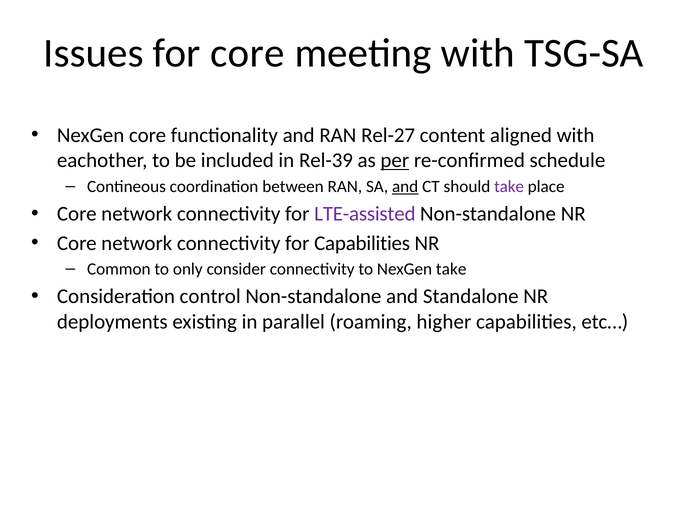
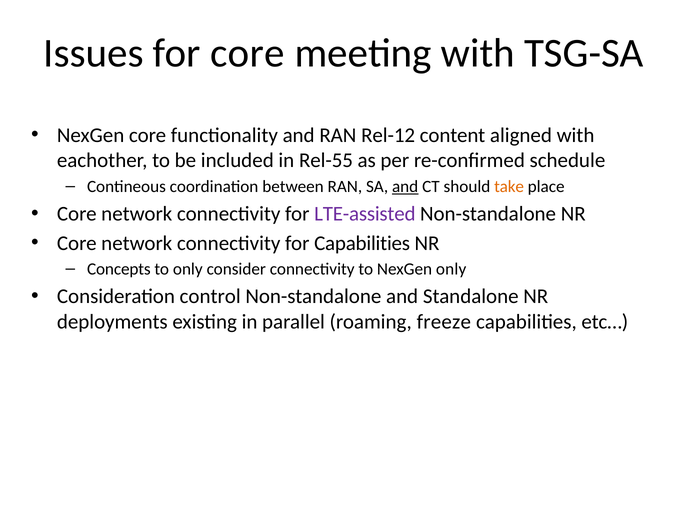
Rel-27: Rel-27 -> Rel-12 (388, 135)
Rel-39: Rel-39 -> Rel-55 (326, 160)
per underline: present -> none (395, 160)
take colour: purple -> orange (509, 187)
Common: Common -> Concepts (119, 269)
NexGen take: take -> only (451, 269)
higher: higher -> freeze (444, 322)
